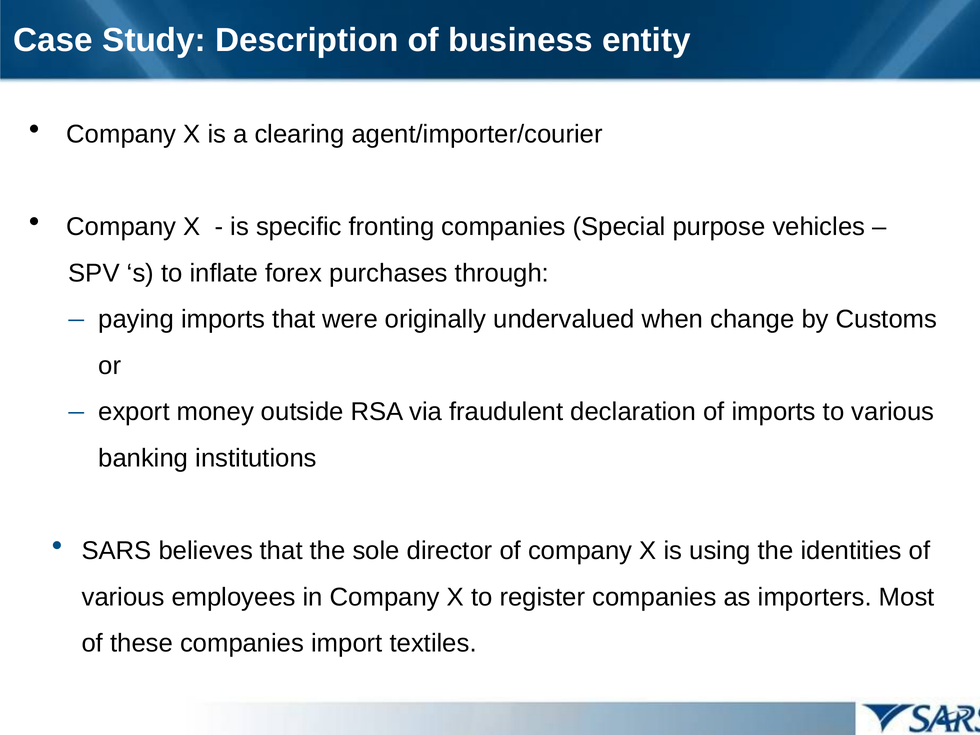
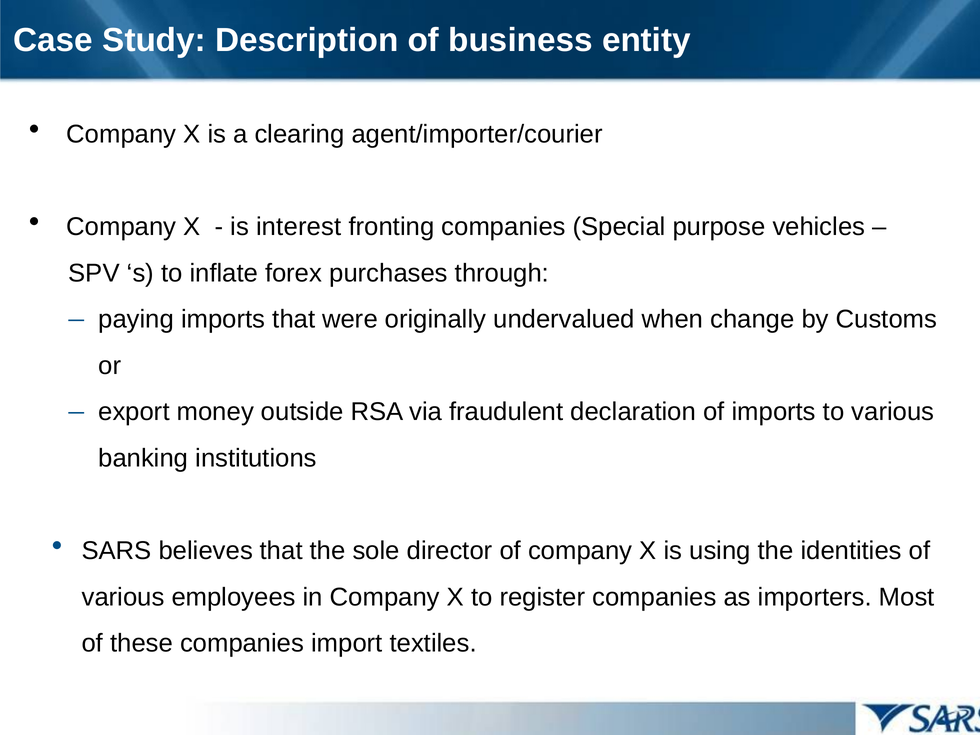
specific: specific -> interest (299, 227)
